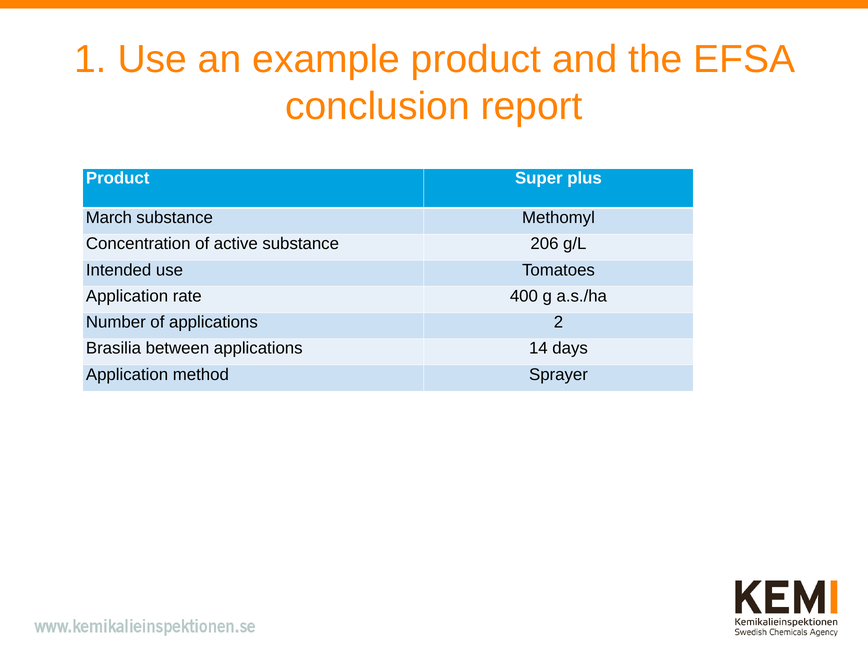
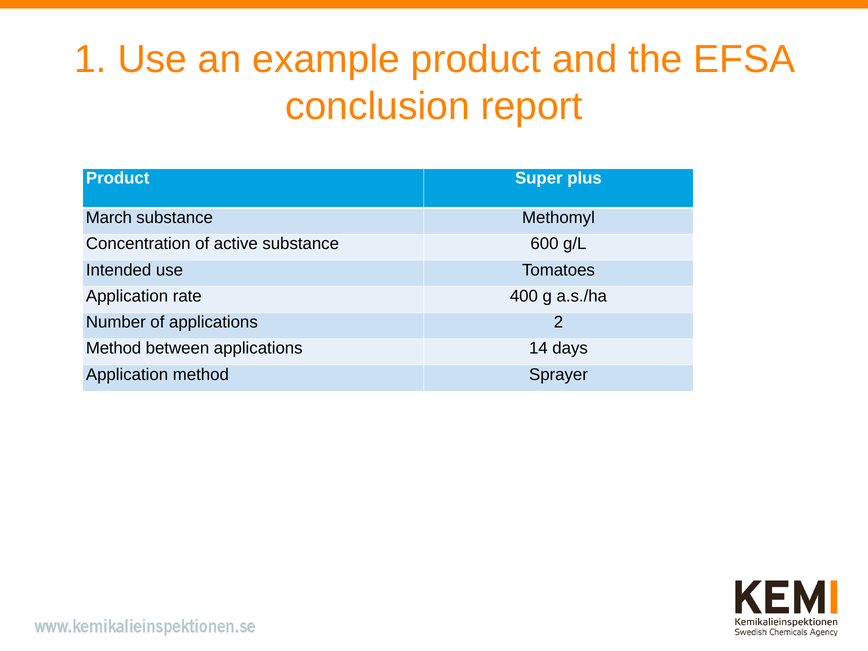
206: 206 -> 600 (544, 244)
Brasilia: Brasilia -> Method (114, 348)
